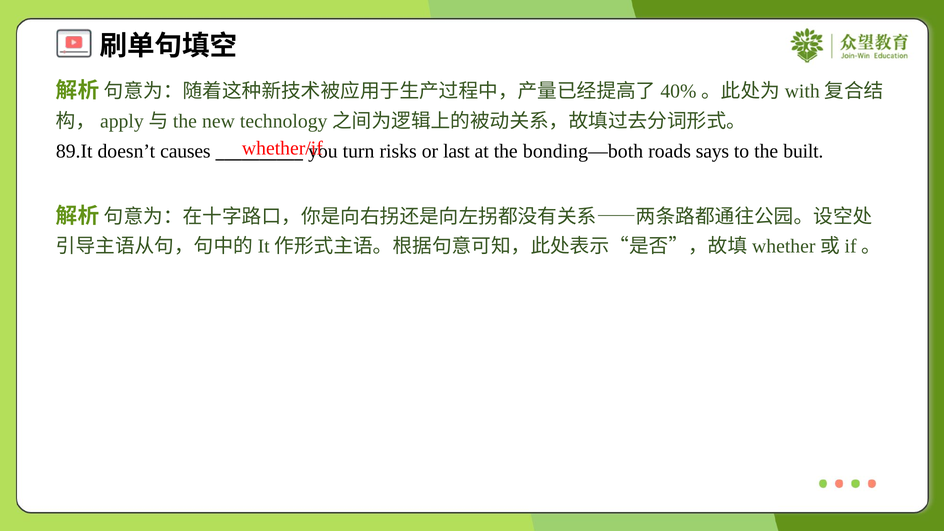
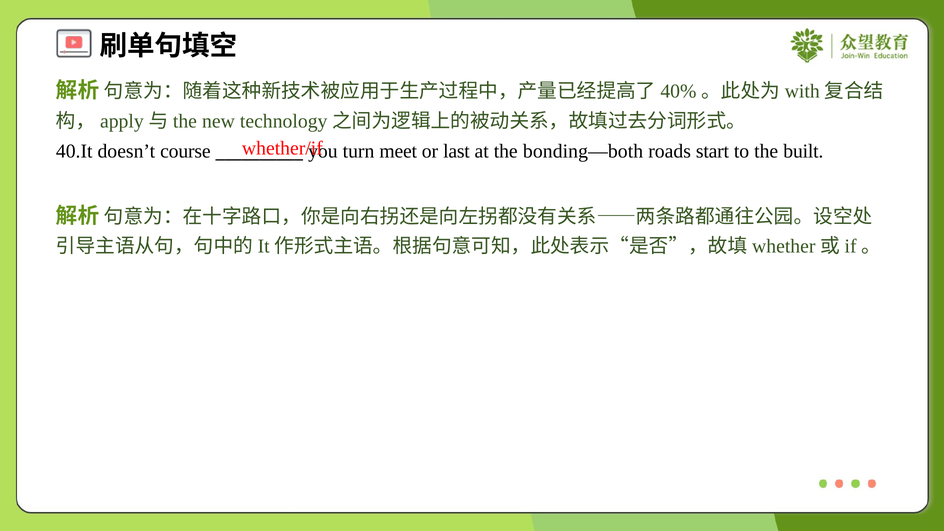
89.It: 89.It -> 40.It (74, 151)
causes: causes -> course (185, 151)
risks: risks -> meet (398, 151)
says: says -> start (712, 151)
